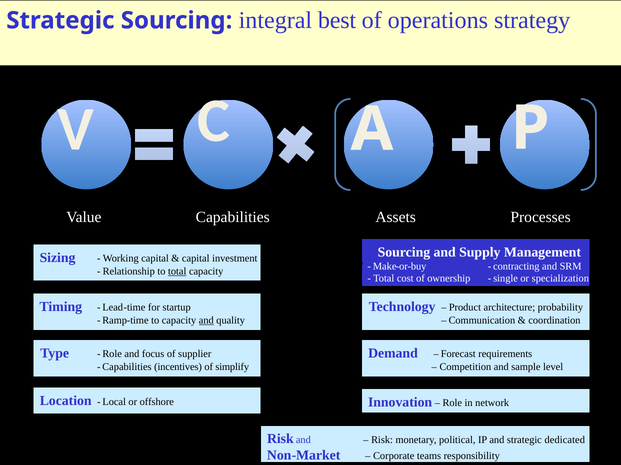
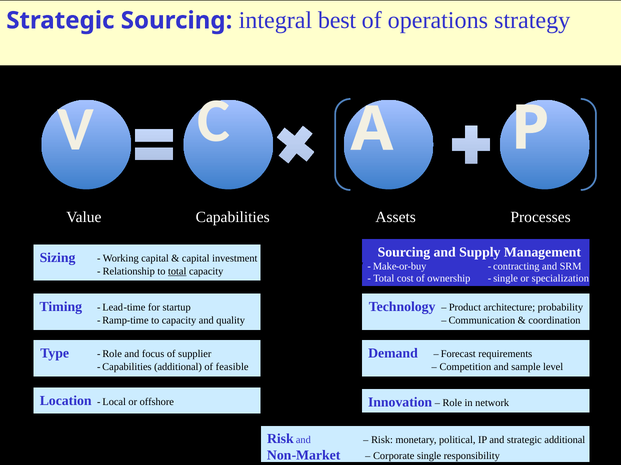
and underline: present -> none (206, 321)
Capabilities incentives: incentives -> additional (178, 368)
simplify: simplify -> feasible (232, 368)
strategic dedicated: dedicated -> additional (565, 441)
Corporate teams: teams -> single (429, 457)
